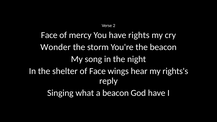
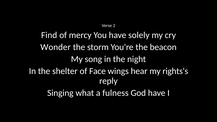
Face: Face -> Find (49, 35)
rights: rights -> solely (139, 35)
a beacon: beacon -> fulness (115, 93)
